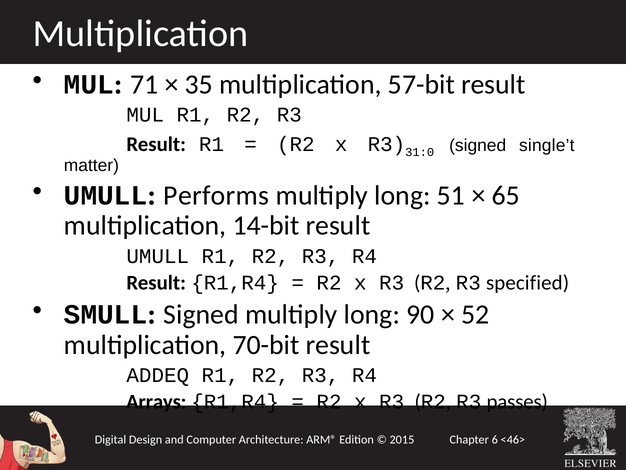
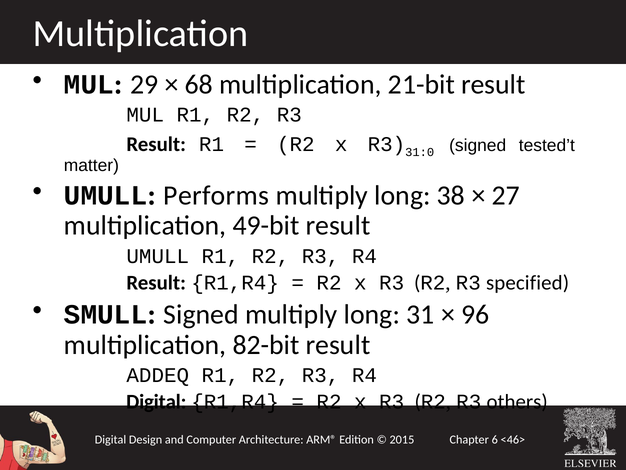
71: 71 -> 29 (144, 84)
35: 35 -> 68 (199, 84)
57-bit: 57-bit -> 21-bit (421, 84)
single’t: single’t -> tested’t (547, 145)
51: 51 -> 38 (451, 195)
65: 65 -> 27 (506, 195)
14-bit: 14-bit -> 49-bit (266, 225)
90: 90 -> 31 (420, 314)
52: 52 -> 96 (475, 314)
70-bit: 70-bit -> 82-bit (266, 344)
Arrays: Arrays -> Digital (156, 402)
passes: passes -> others (517, 402)
